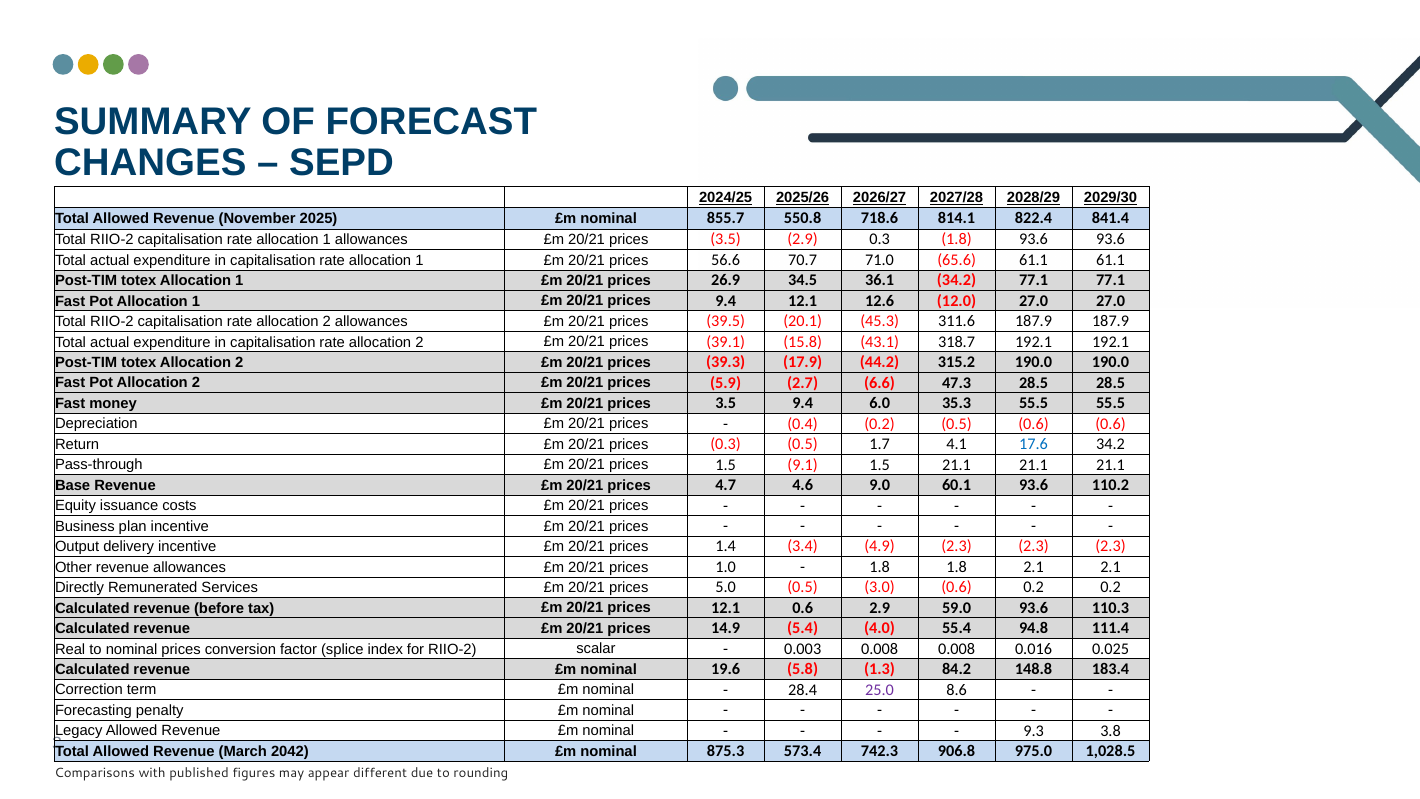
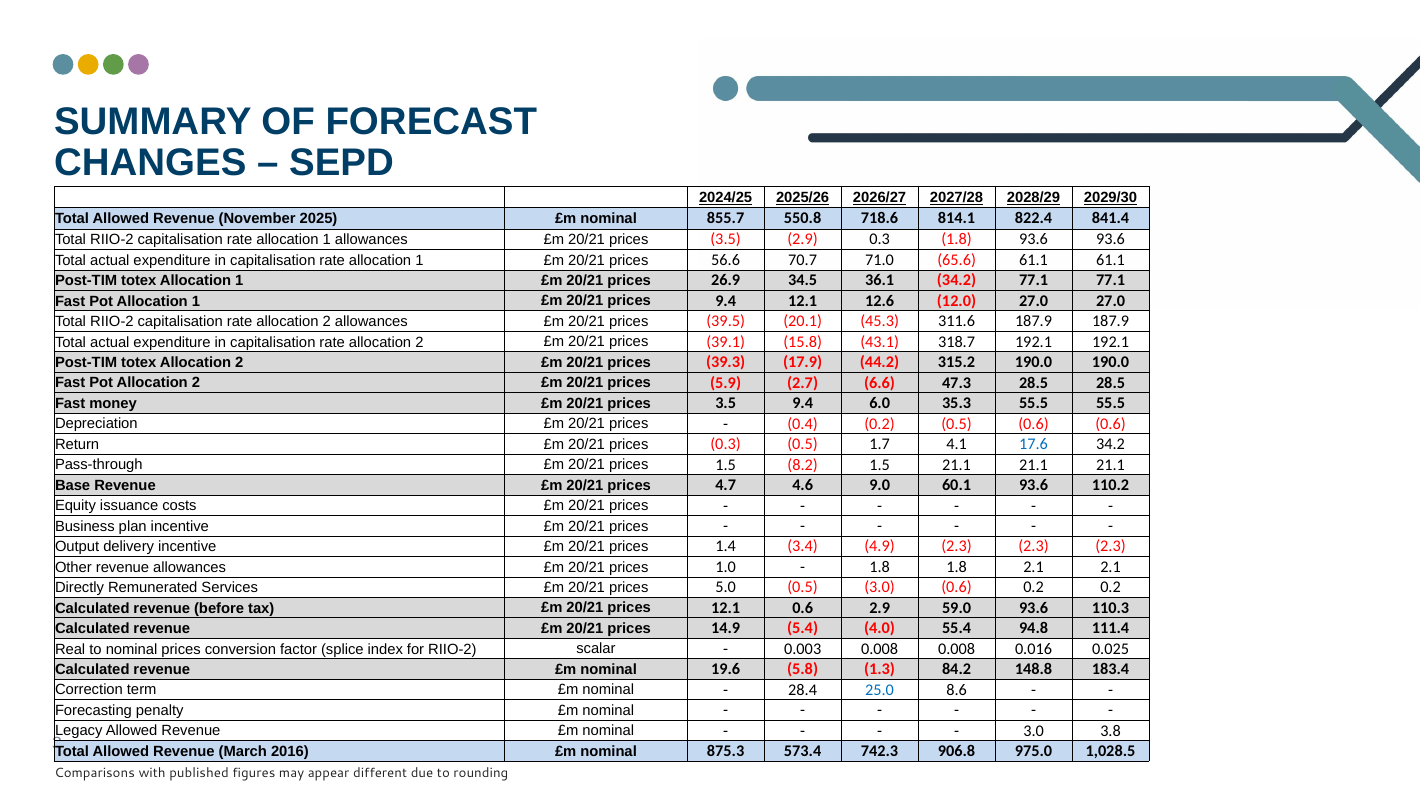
9.1: 9.1 -> 8.2 (803, 465)
25.0 colour: purple -> blue (880, 690)
9.3: 9.3 -> 3.0 (1034, 731)
2042: 2042 -> 2016 (290, 751)
